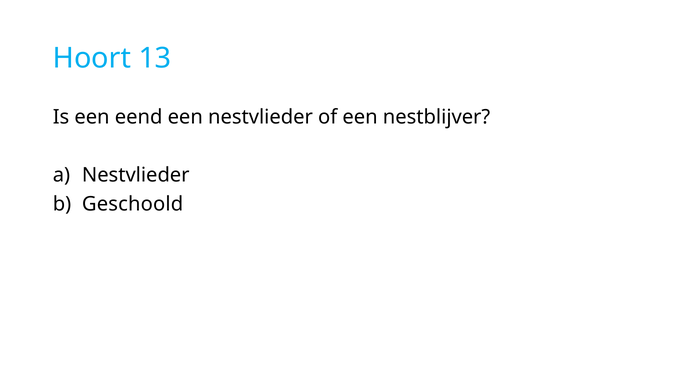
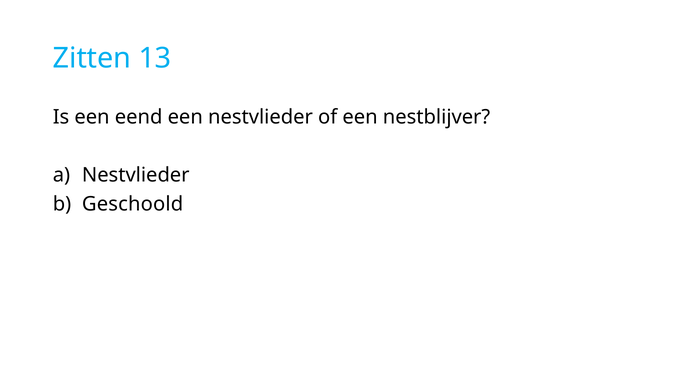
Hoort: Hoort -> Zitten (92, 58)
